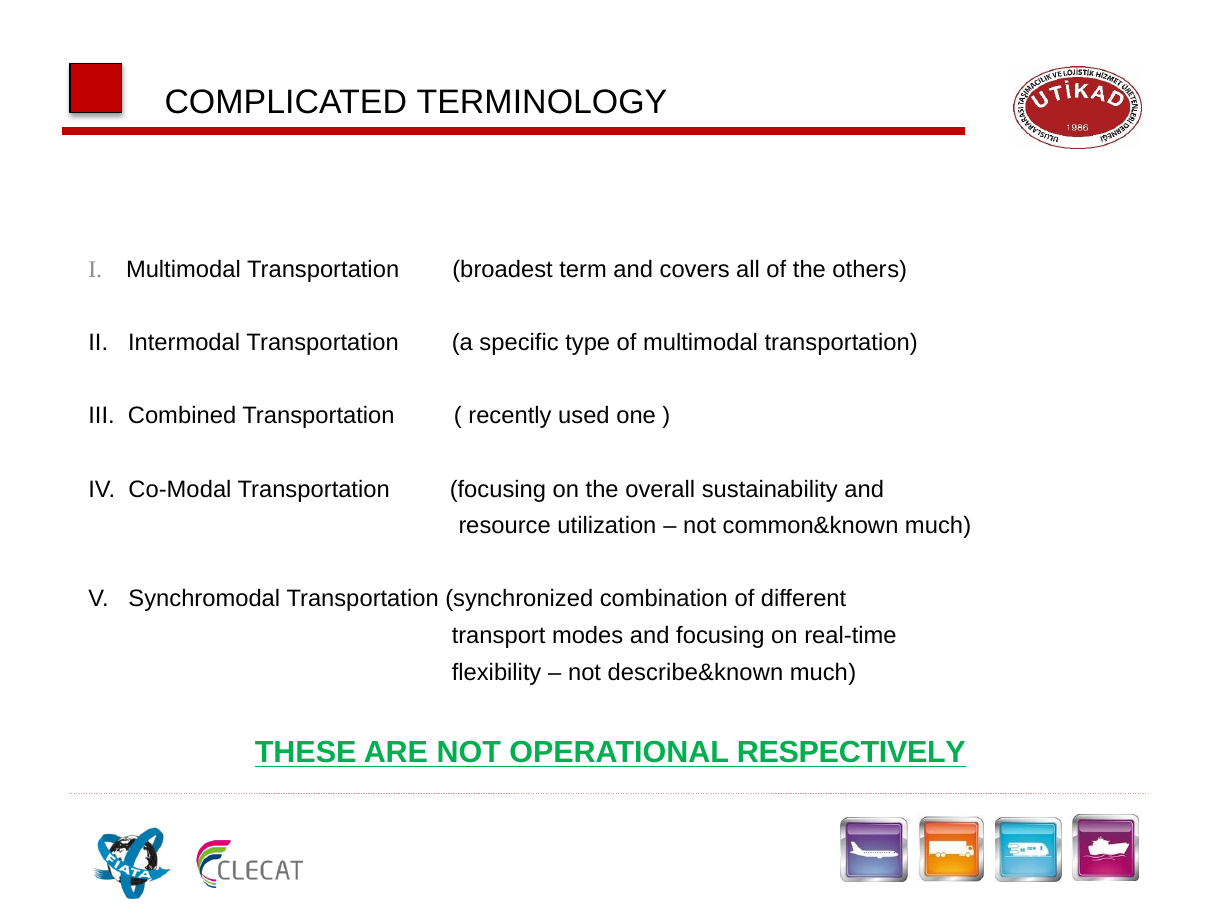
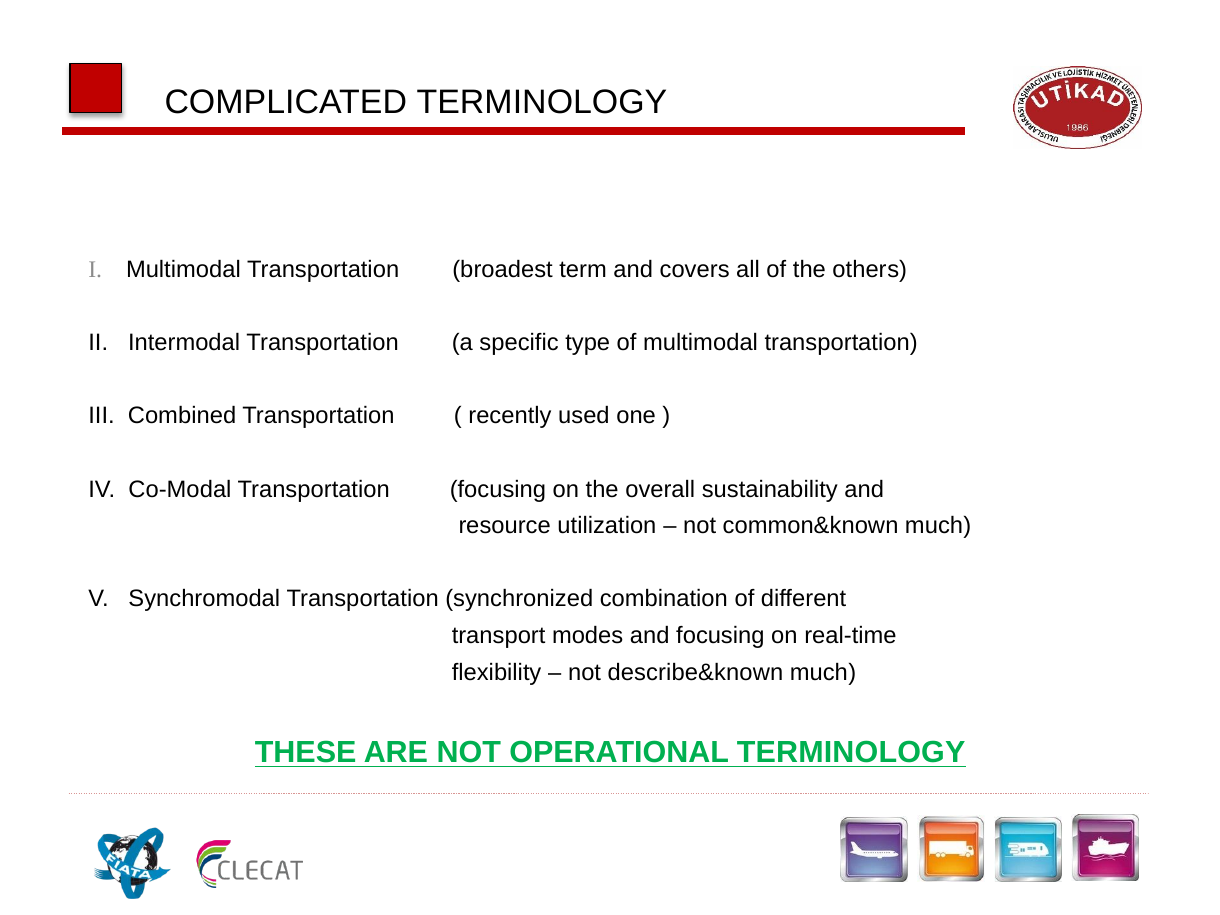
OPERATIONAL RESPECTIVELY: RESPECTIVELY -> TERMINOLOGY (851, 753)
